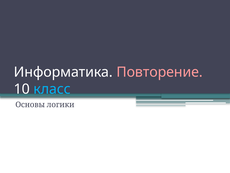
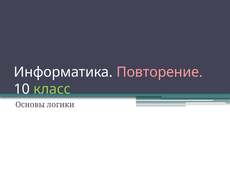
класс colour: light blue -> light green (52, 89)
